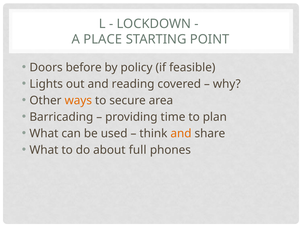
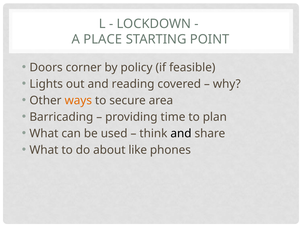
before: before -> corner (84, 67)
and colour: orange -> black (181, 133)
full: full -> like (138, 150)
